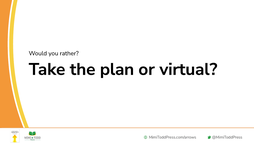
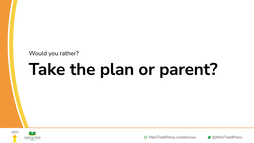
virtual: virtual -> parent (188, 69)
